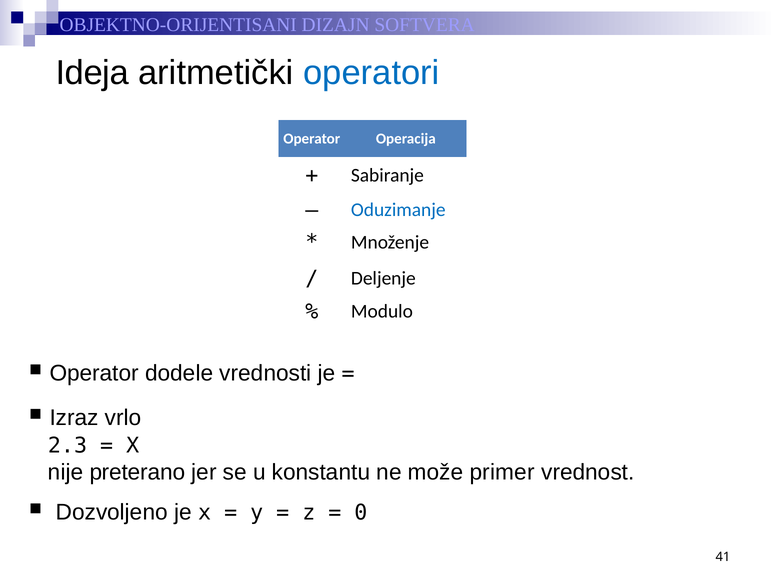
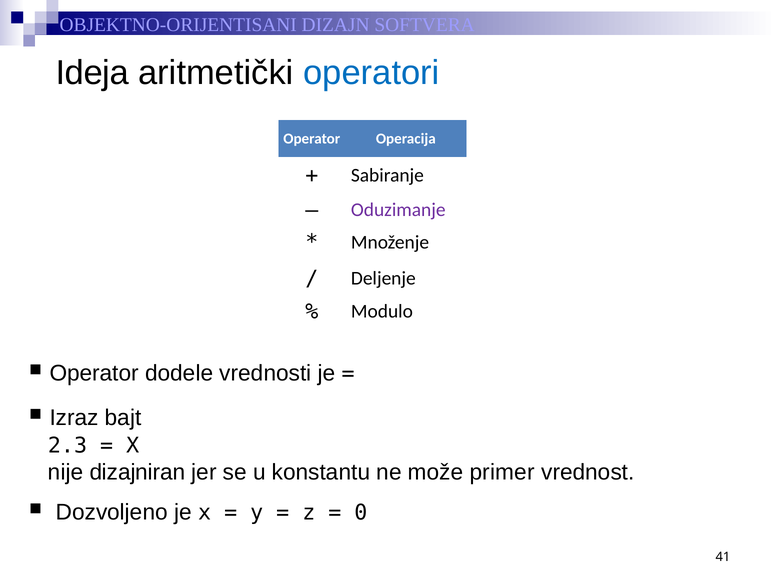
Oduzimanje colour: blue -> purple (398, 210)
vrlo: vrlo -> bajt (123, 418)
preterano: preterano -> dizajniran (137, 472)
